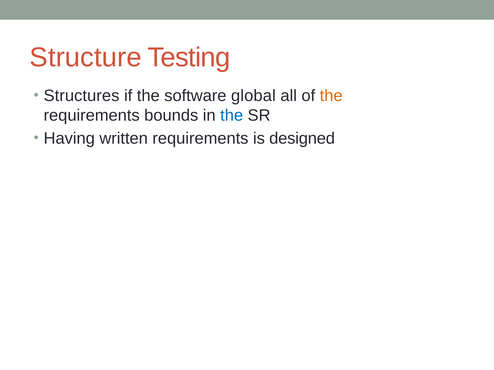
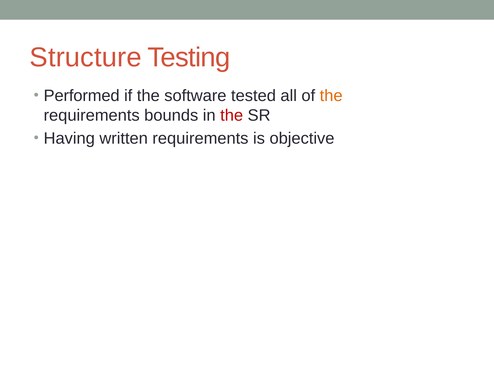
Structures: Structures -> Performed (82, 96)
global: global -> tested (253, 96)
the colour: blue -> red (232, 116)
designed: designed -> objective (302, 139)
